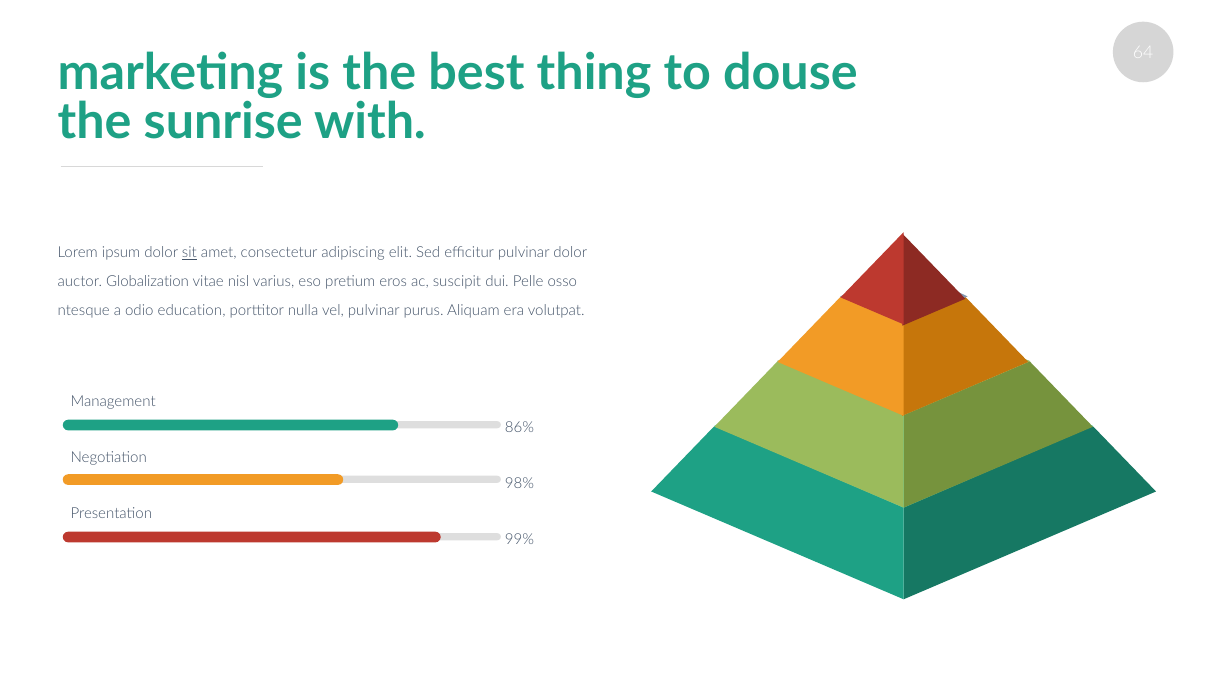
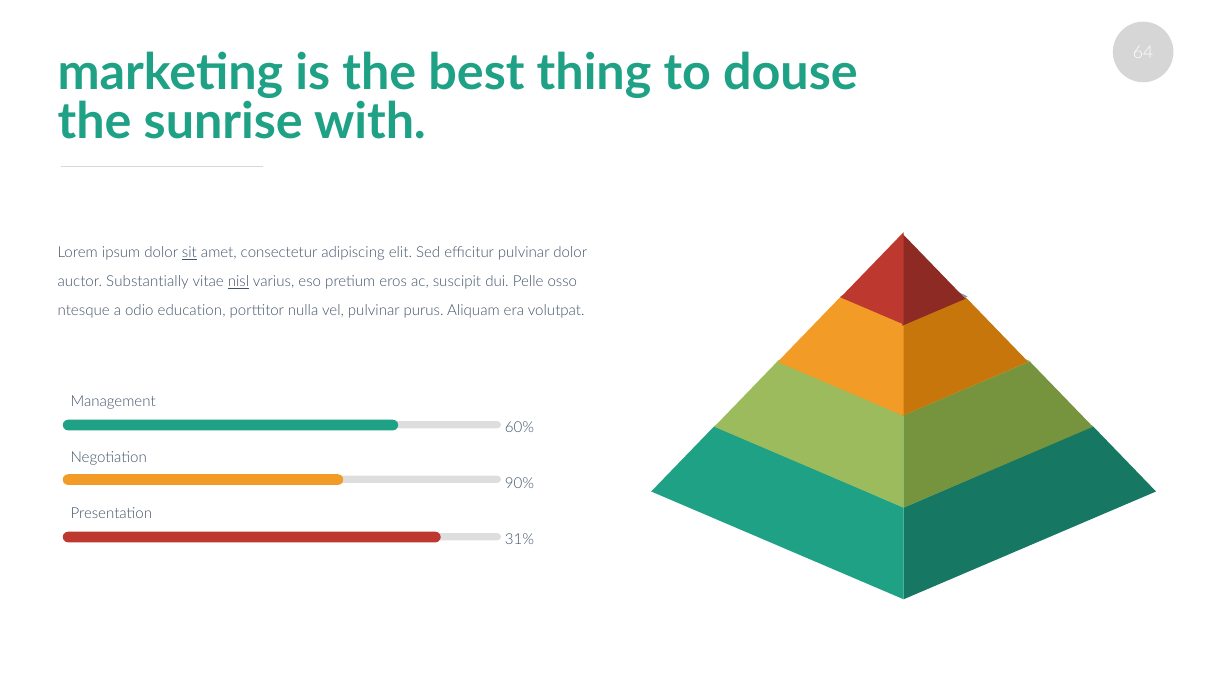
Globalization: Globalization -> Substantially (147, 282)
nisl underline: none -> present (238, 282)
86%: 86% -> 60% (519, 427)
98%: 98% -> 90% (519, 483)
99%: 99% -> 31% (519, 539)
